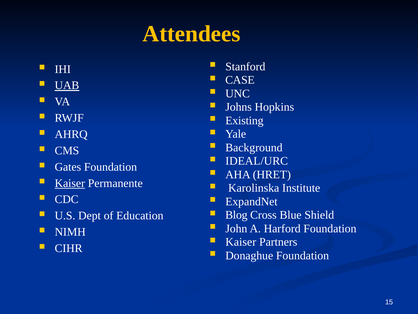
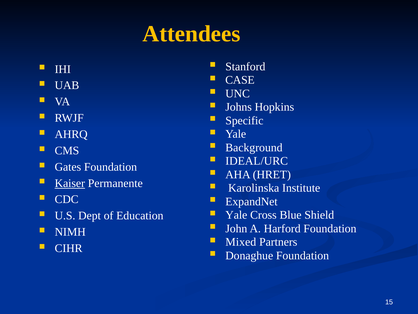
UAB underline: present -> none (67, 85)
Existing: Existing -> Specific (244, 120)
Blog: Blog -> Yale (236, 215)
Kaiser: Kaiser -> Mixed (241, 242)
